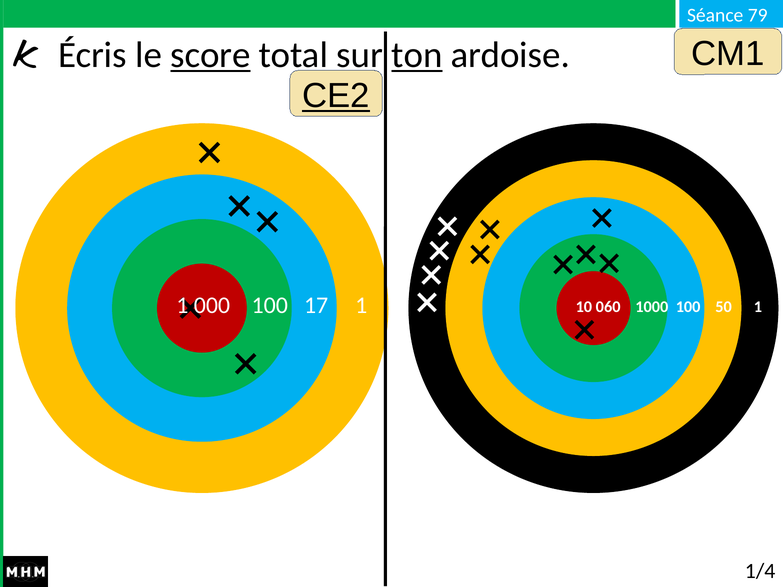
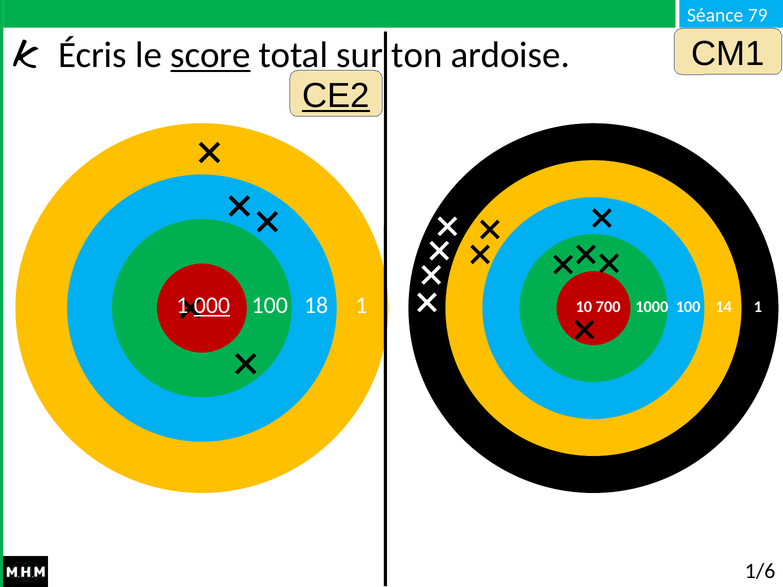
ton underline: present -> none (417, 55)
000 underline: none -> present (212, 306)
17: 17 -> 18 (316, 306)
060: 060 -> 700 (608, 307)
50: 50 -> 14 (724, 307)
1/4: 1/4 -> 1/6 (760, 571)
